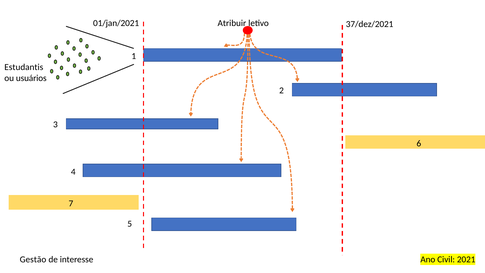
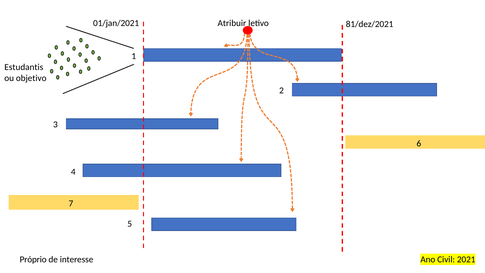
37/dez/2021: 37/dez/2021 -> 81/dez/2021 (370, 24)
usuários: usuários -> objetivo (31, 78)
Gestão: Gestão -> Próprio (33, 259)
